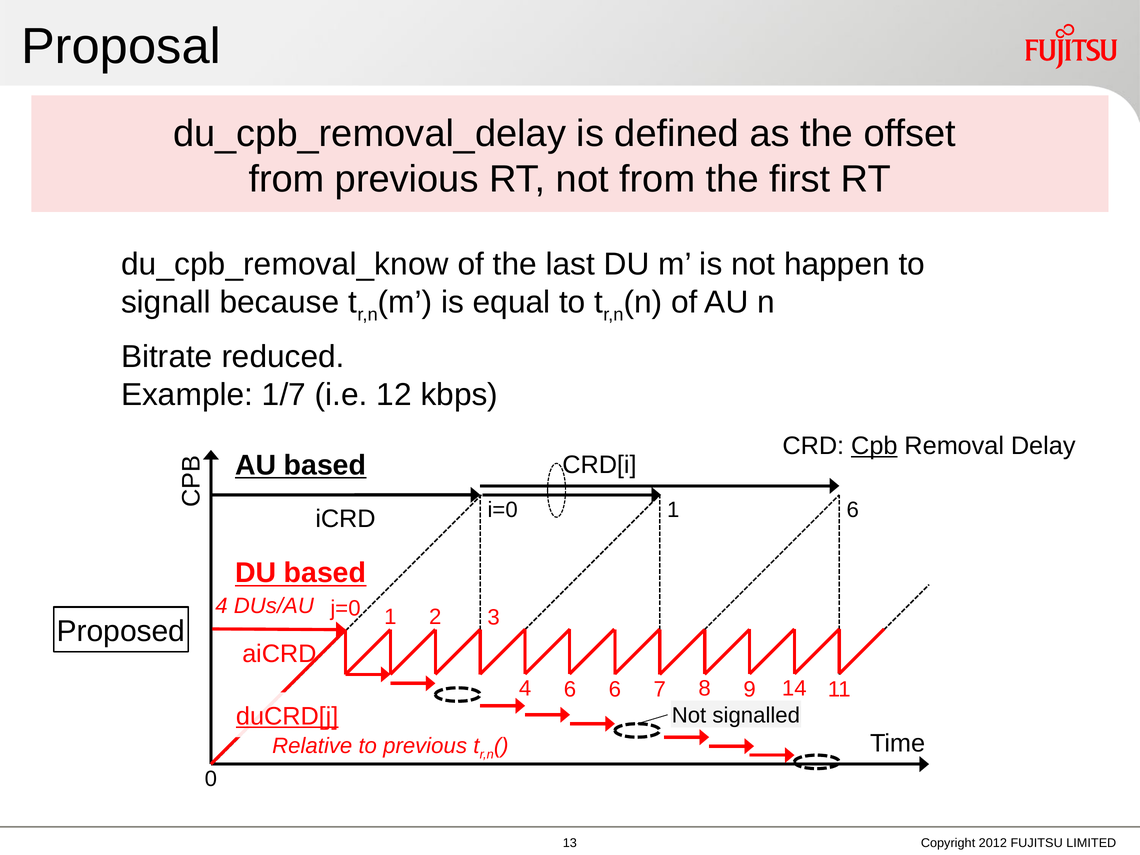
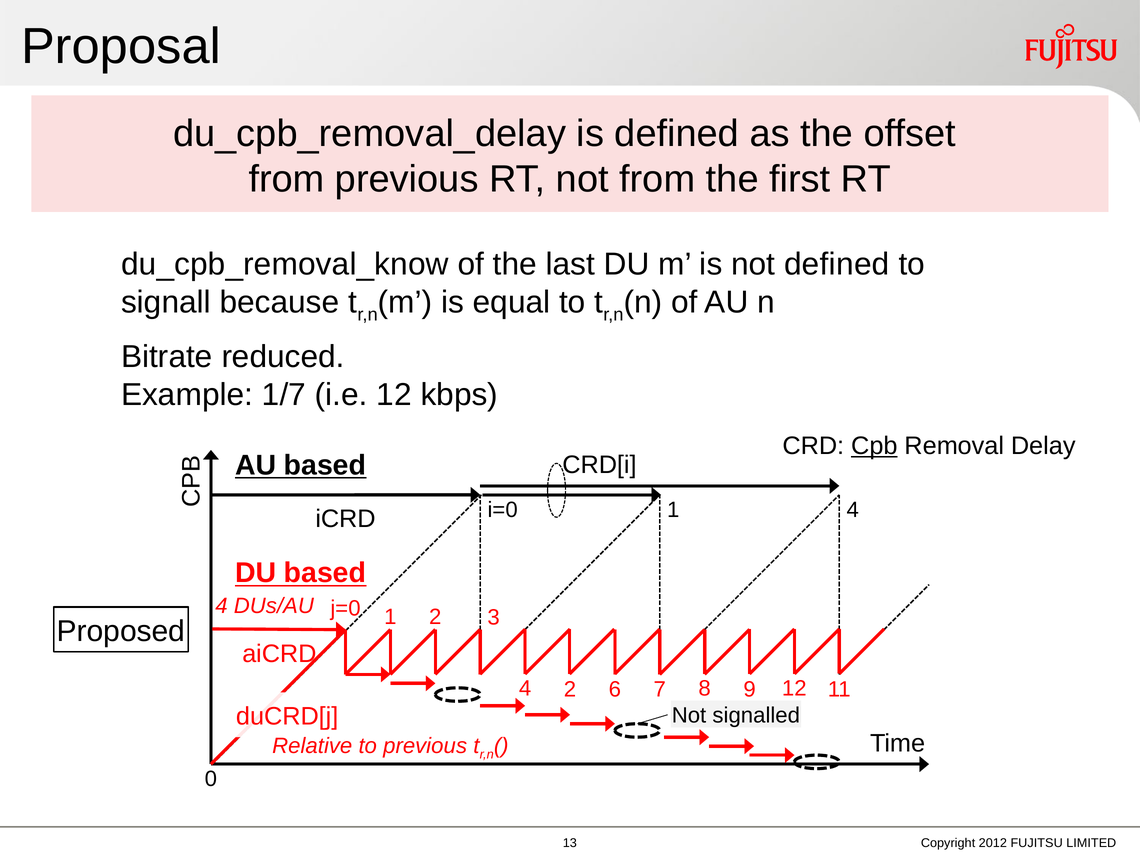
not happen: happen -> defined (837, 264)
1 6: 6 -> 4 (853, 510)
4 6: 6 -> 2 (570, 689)
9 14: 14 -> 12 (794, 689)
duCRD[j underline: present -> none (287, 716)
